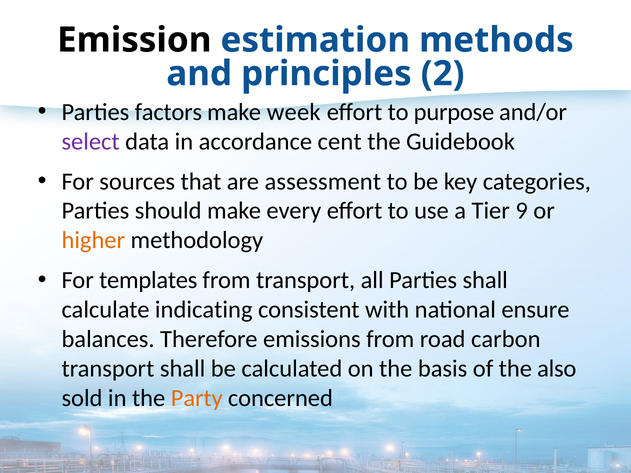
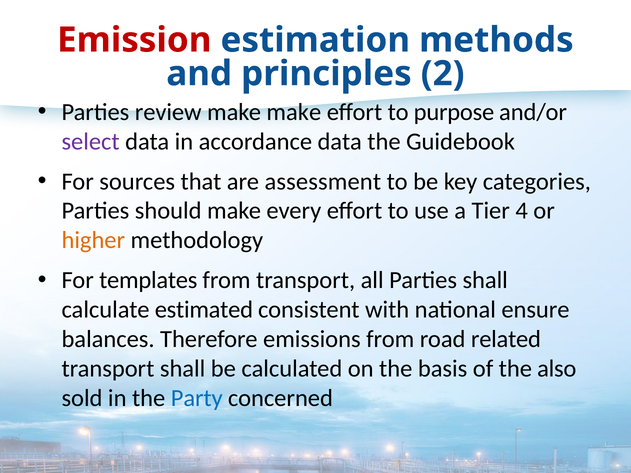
Emission colour: black -> red (134, 40)
factors: factors -> review (168, 112)
make week: week -> make (294, 112)
accordance cent: cent -> data (340, 142)
9: 9 -> 4 (522, 211)
indicating: indicating -> estimated (204, 310)
carbon: carbon -> related (506, 339)
Party colour: orange -> blue (197, 398)
